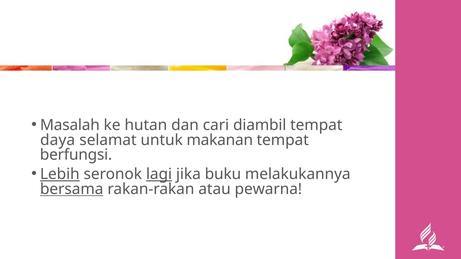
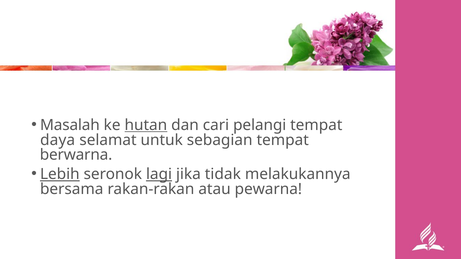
hutan underline: none -> present (146, 125)
diambil: diambil -> pelangi (260, 125)
makanan: makanan -> sebagian (220, 140)
berfungsi: berfungsi -> berwarna (76, 155)
buku: buku -> tidak (223, 174)
bersama underline: present -> none (72, 189)
